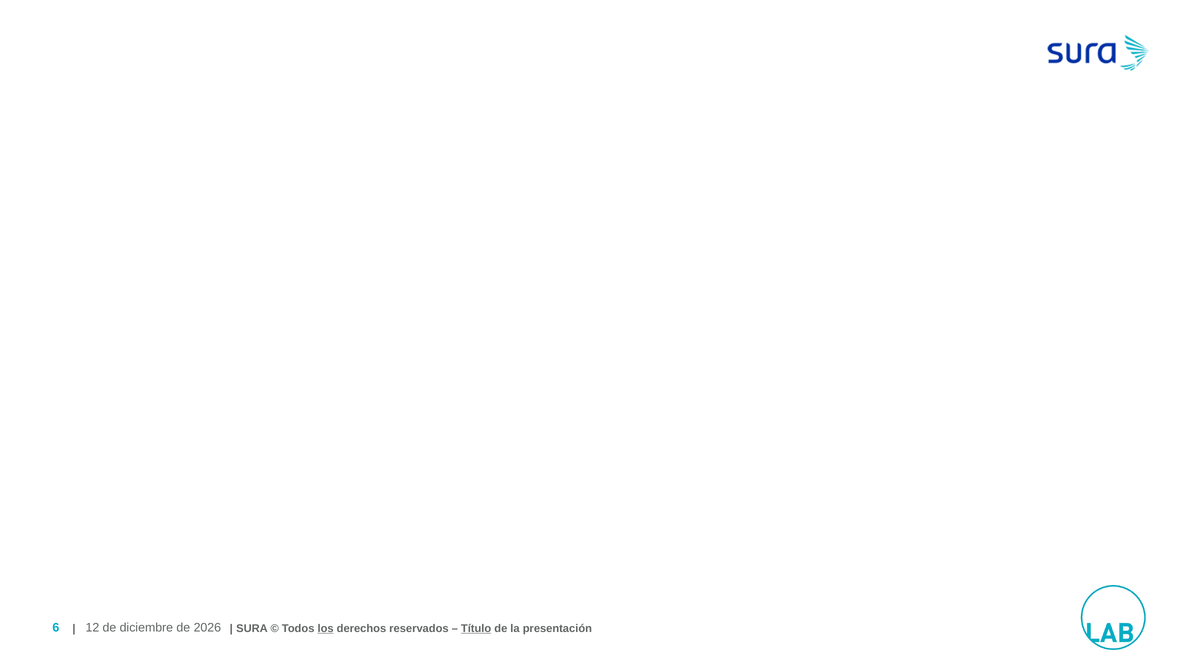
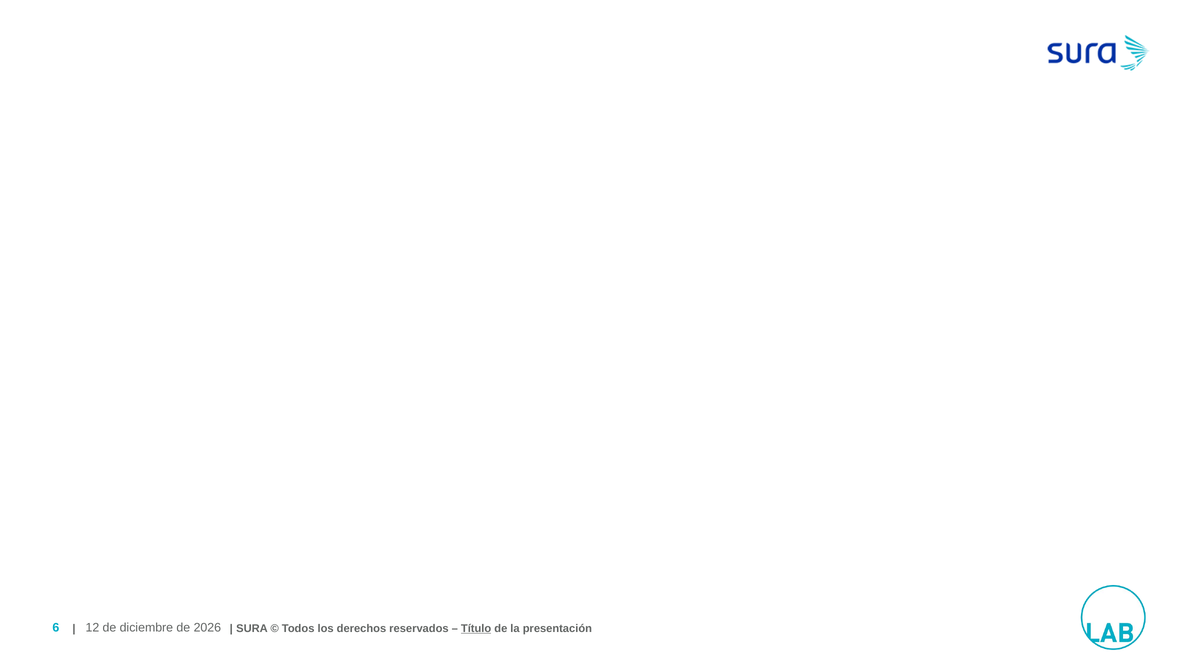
los underline: present -> none (326, 629)
